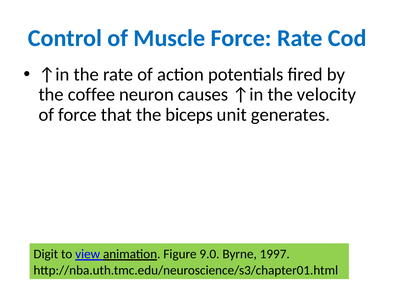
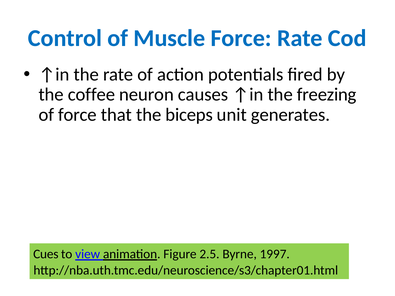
velocity: velocity -> freezing (327, 95)
Digit: Digit -> Cues (46, 254)
9.0: 9.0 -> 2.5 (209, 254)
